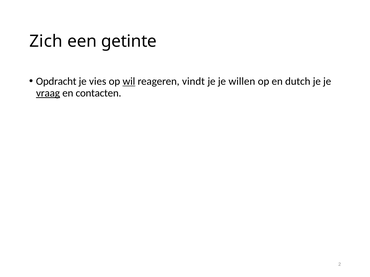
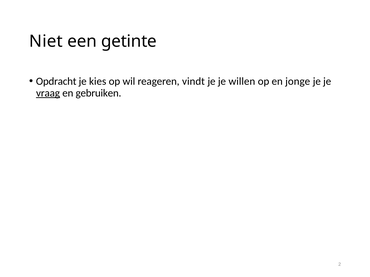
Zich: Zich -> Niet (46, 41)
vies: vies -> kies (98, 81)
wil underline: present -> none (129, 81)
dutch: dutch -> jonge (298, 81)
contacten: contacten -> gebruiken (98, 93)
